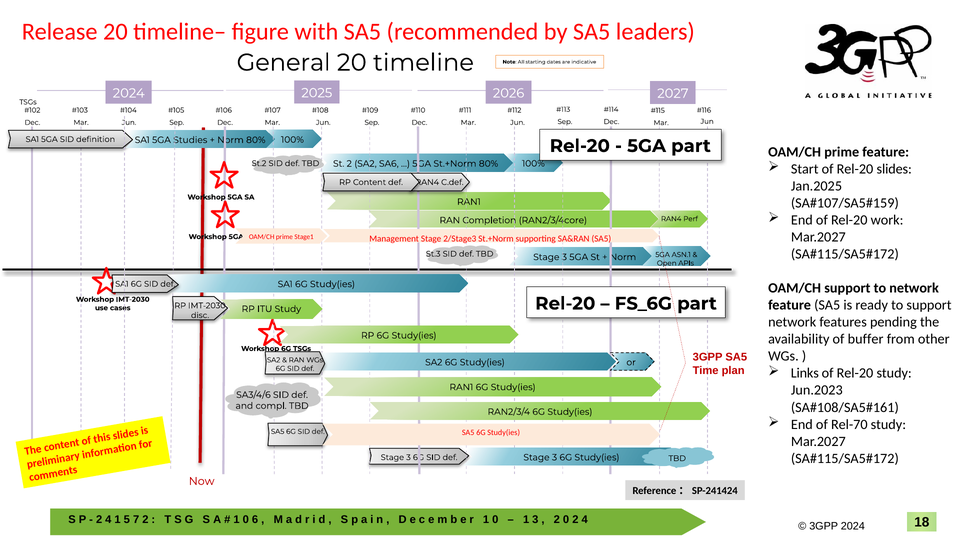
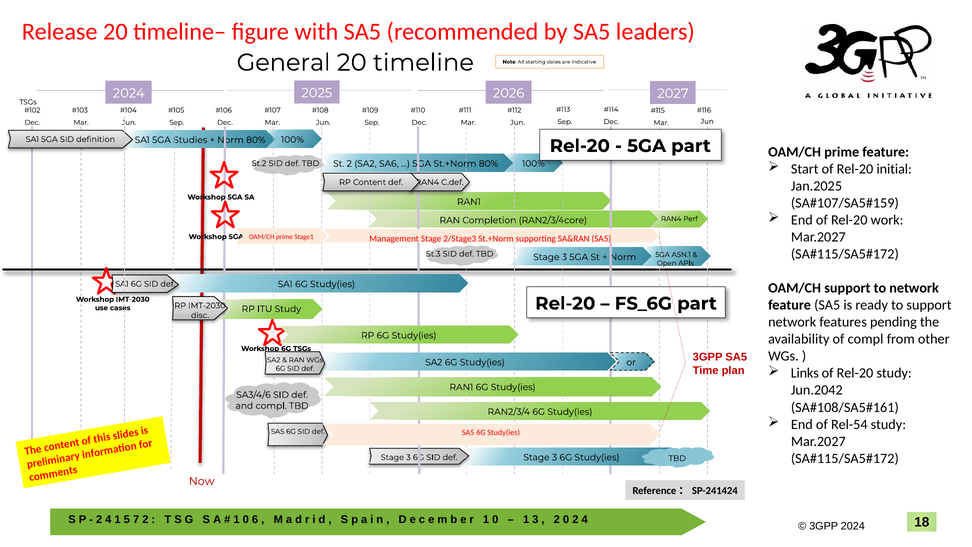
Rel-20 slides: slides -> initial (894, 169)
of buffer: buffer -> compl (866, 339)
Jun.2023: Jun.2023 -> Jun.2042 (817, 390)
Rel-70: Rel-70 -> Rel-54 (849, 424)
